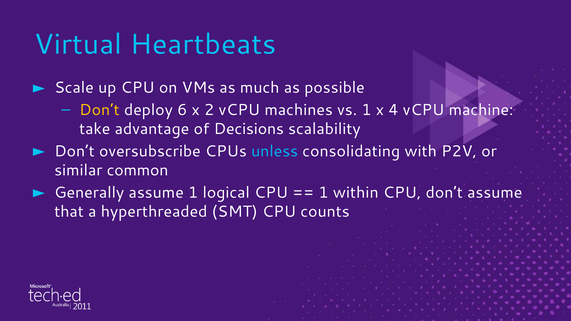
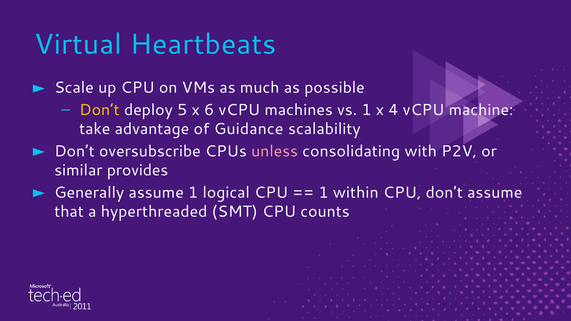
6: 6 -> 5 (182, 110)
2: 2 -> 6 (209, 110)
Decisions: Decisions -> Guidance (249, 129)
unless colour: light blue -> pink (275, 151)
common: common -> provides (138, 170)
